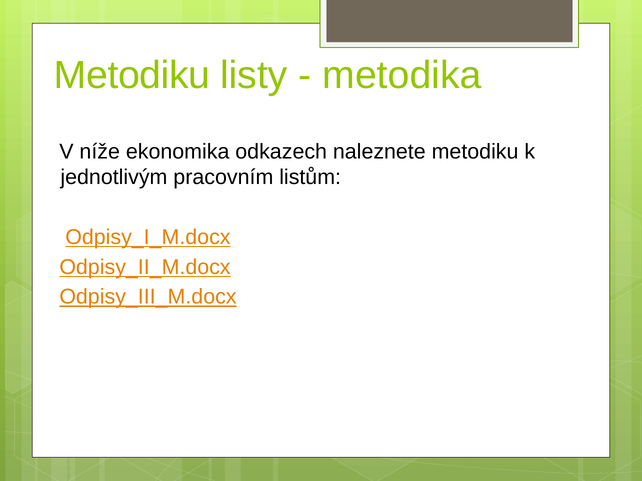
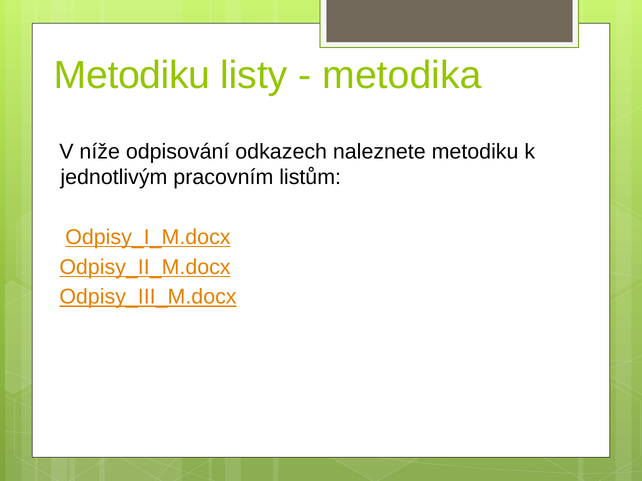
ekonomika: ekonomika -> odpisování (178, 152)
